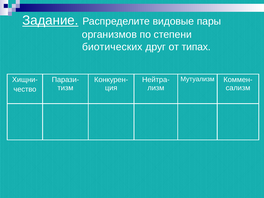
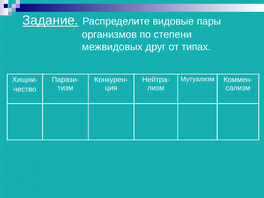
биотических: биотических -> межвидовых (112, 47)
